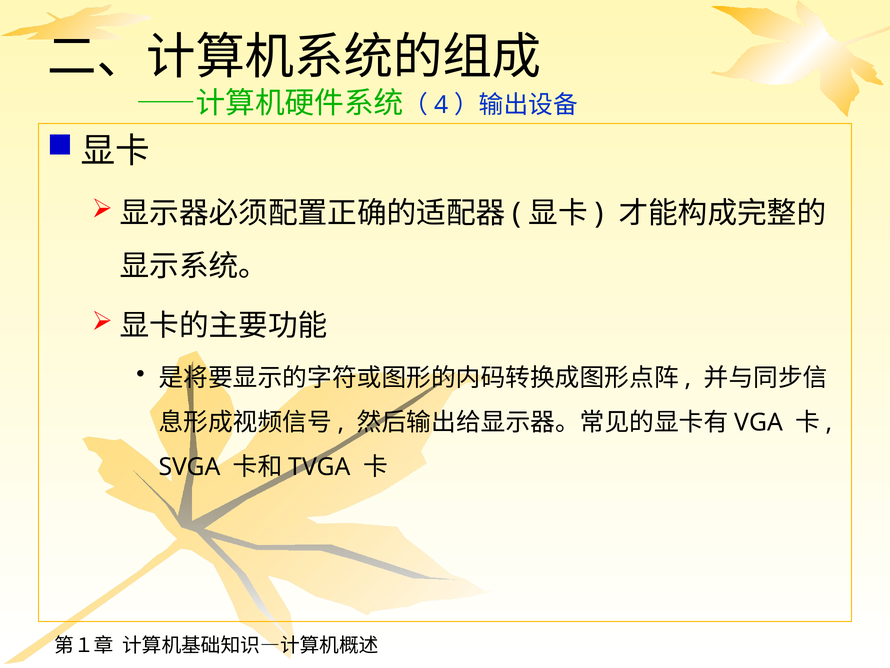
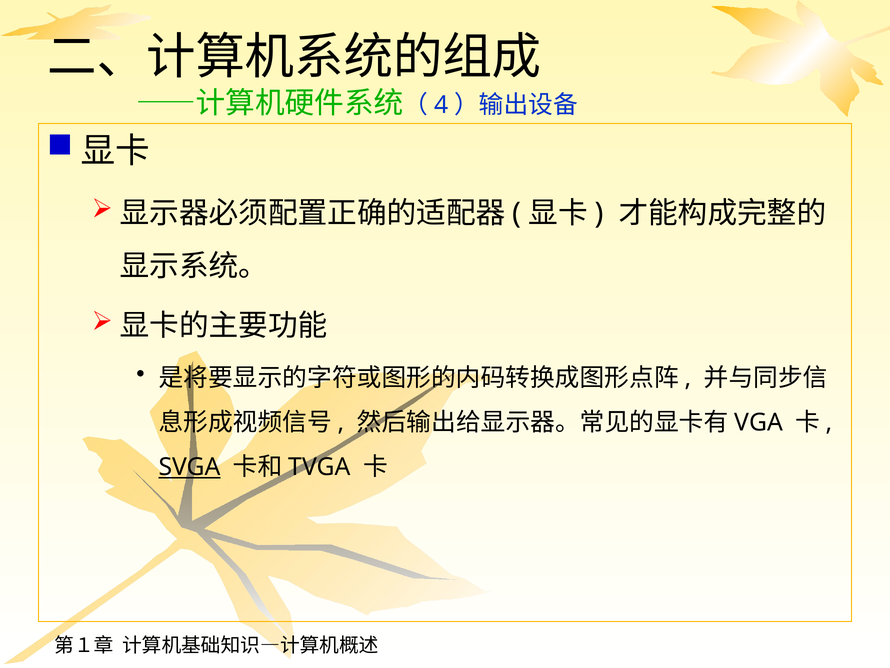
SVGA underline: none -> present (190, 467)
